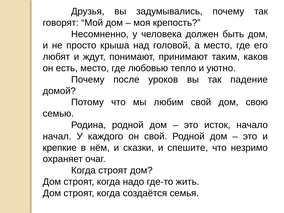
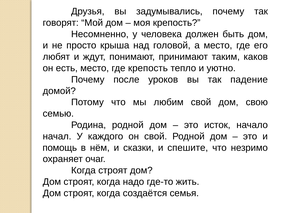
где любовью: любовью -> крепость (148, 68)
крепкие: крепкие -> помощь (60, 148)
